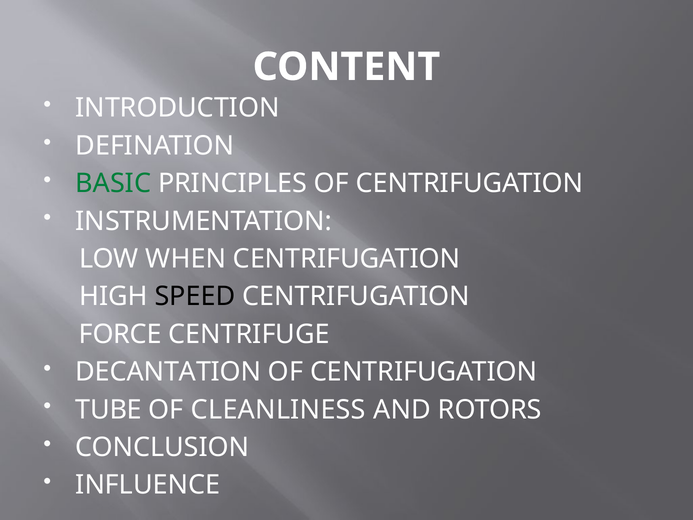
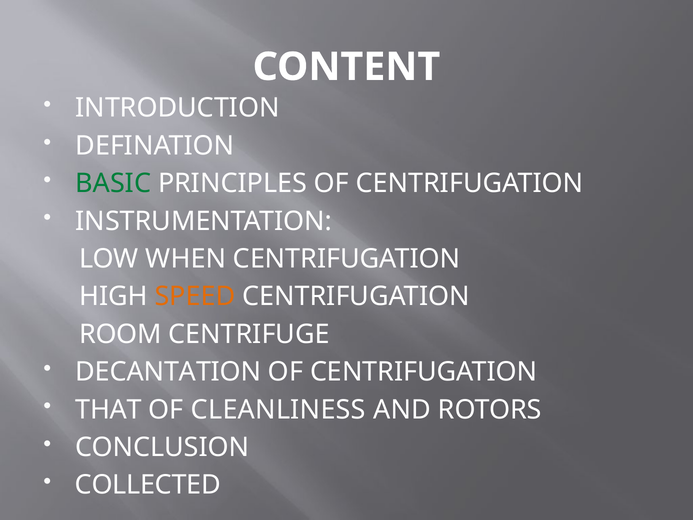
SPEED colour: black -> orange (195, 296)
FORCE: FORCE -> ROOM (120, 334)
TUBE: TUBE -> THAT (109, 409)
INFLUENCE: INFLUENCE -> COLLECTED (148, 485)
